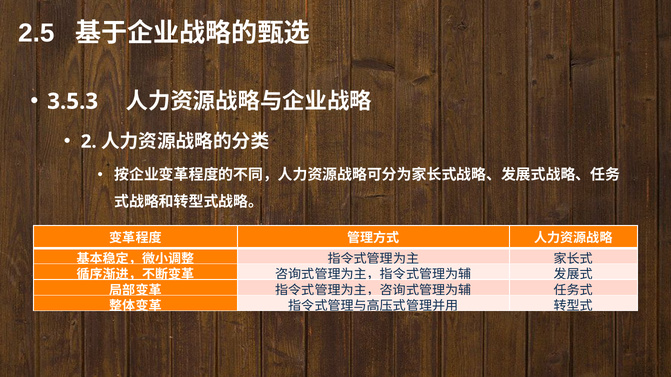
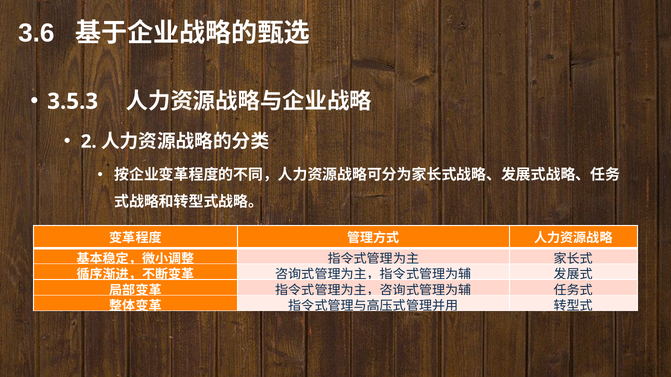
2.5: 2.5 -> 3.6 (36, 33)
